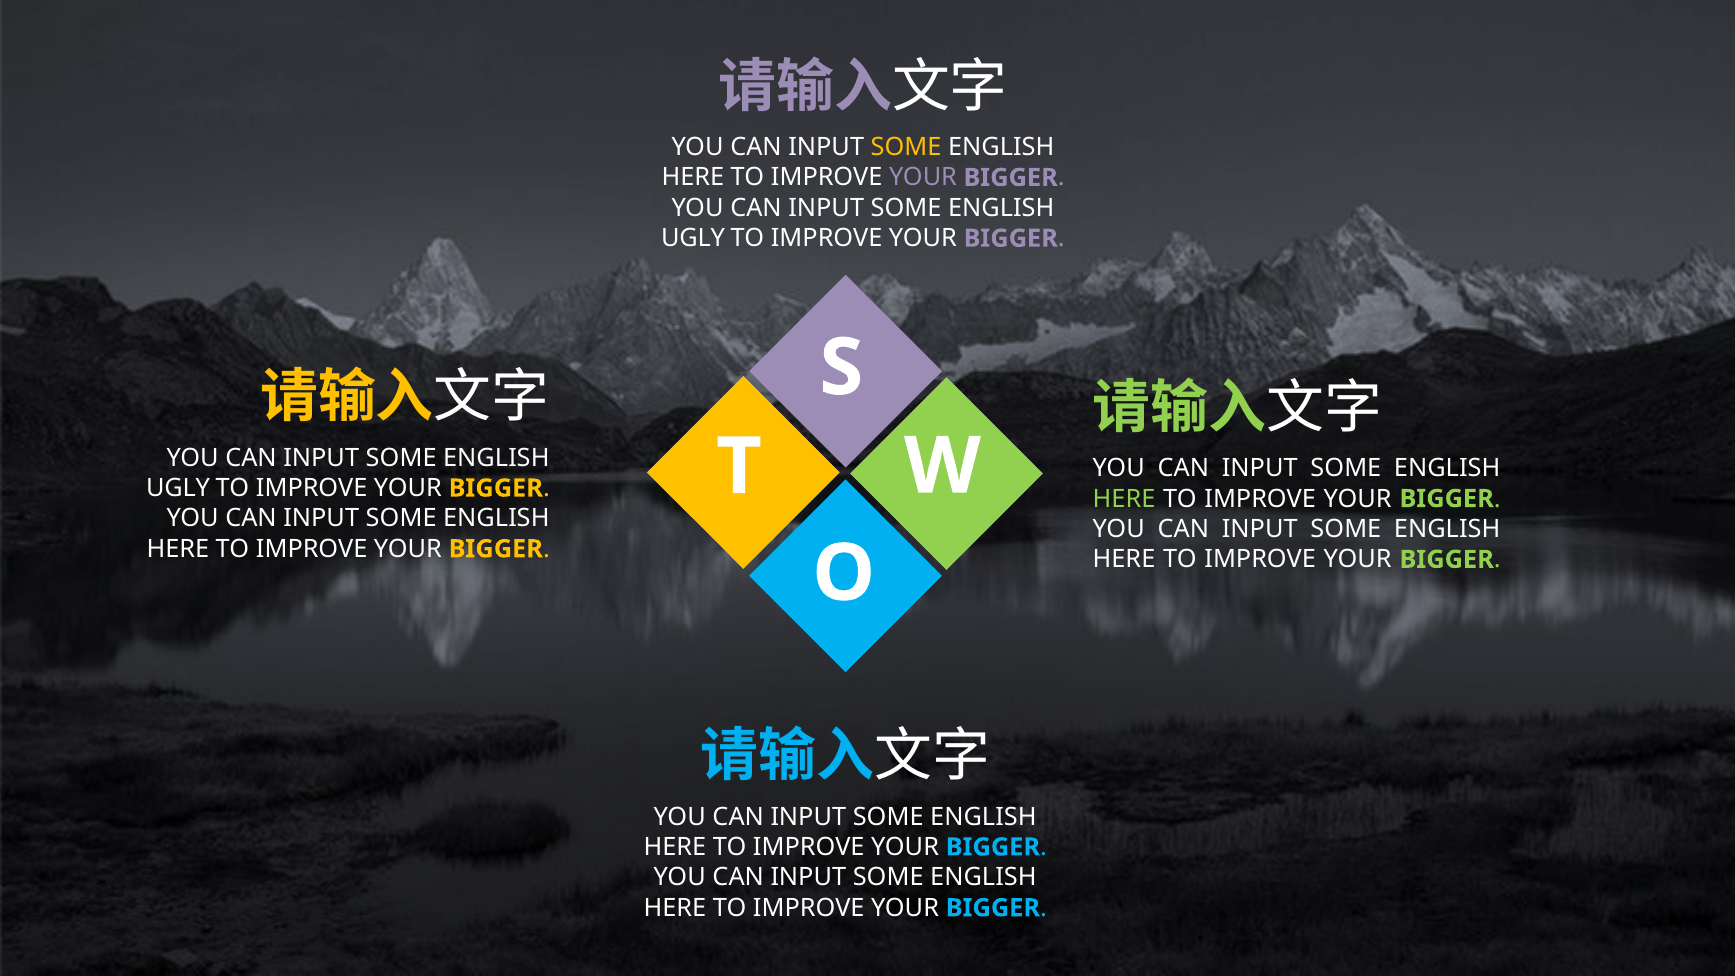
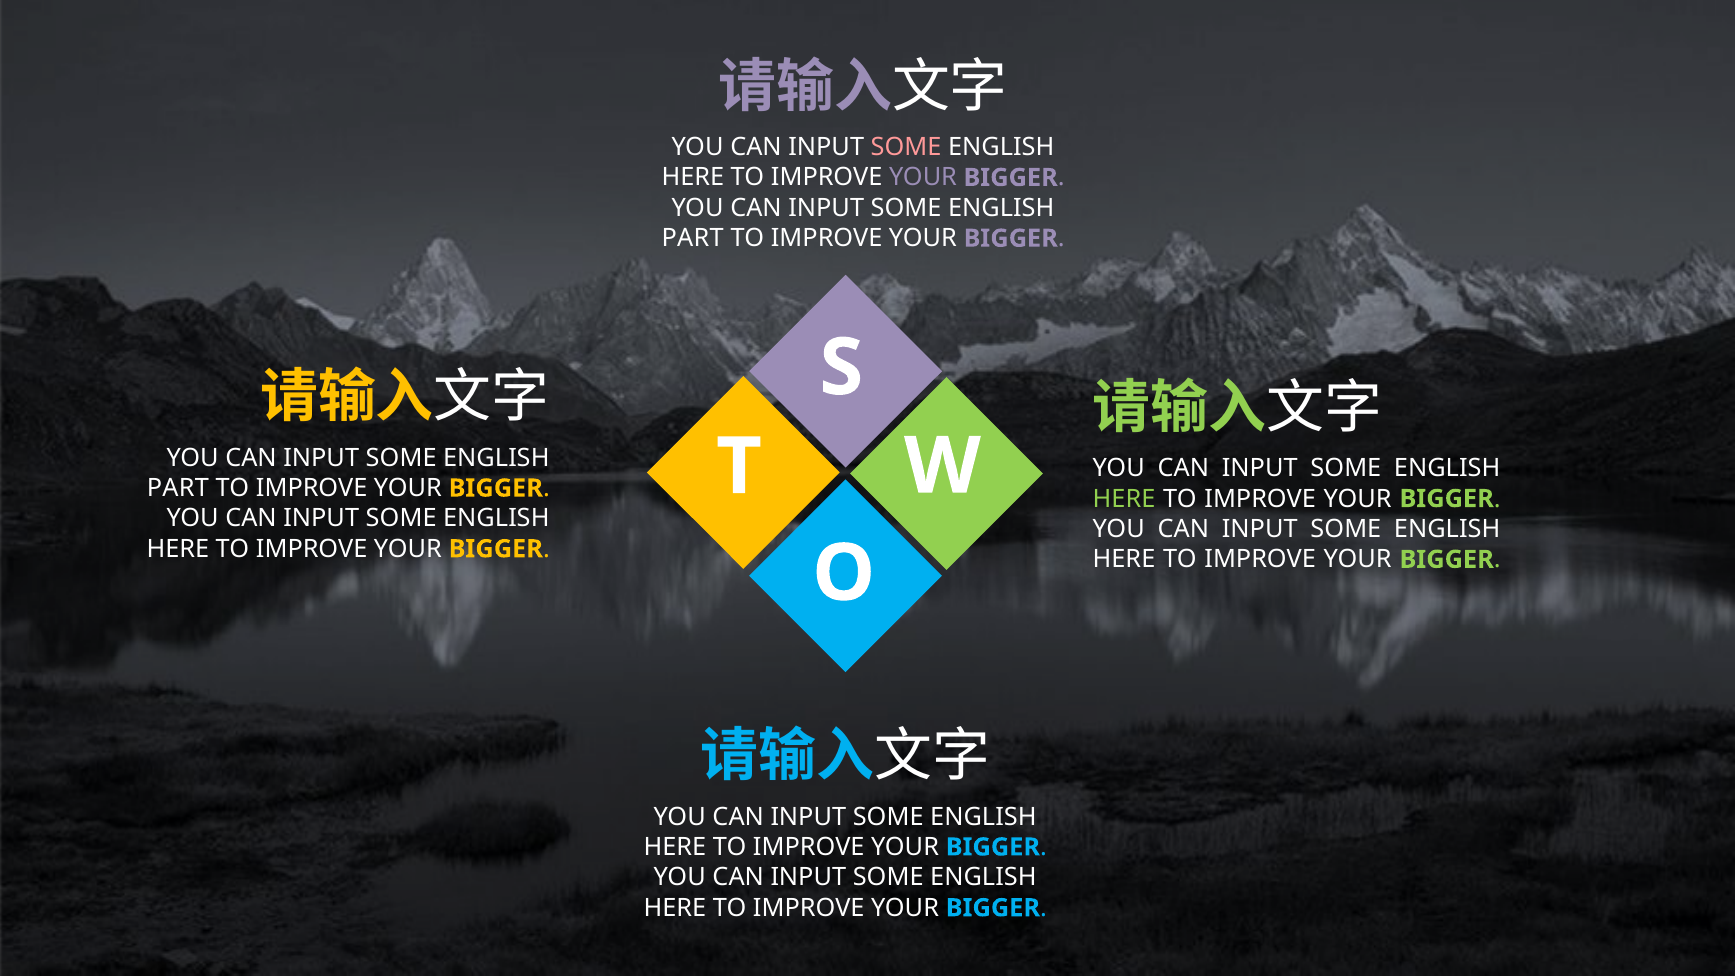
SOME colour: yellow -> pink (906, 147)
UGLY: UGLY -> PART (693, 238)
UGLY: UGLY -> PART (178, 488)
